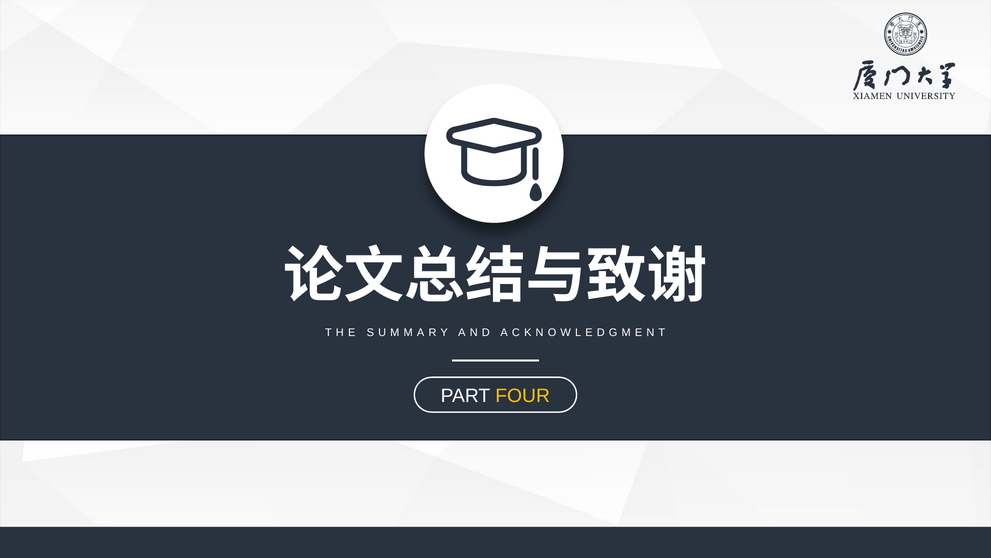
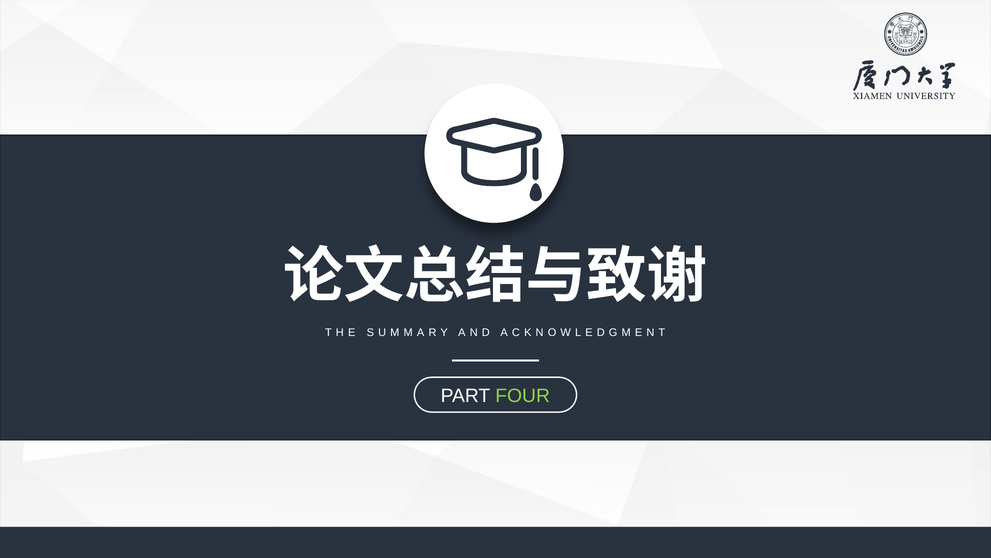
FOUR colour: yellow -> light green (523, 396)
